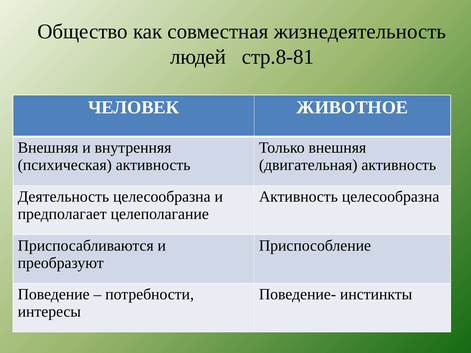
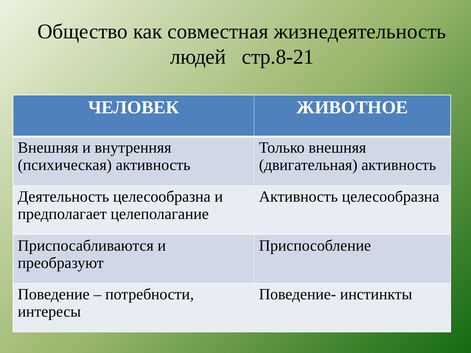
стр.8-81: стр.8-81 -> стр.8-21 (278, 57)
